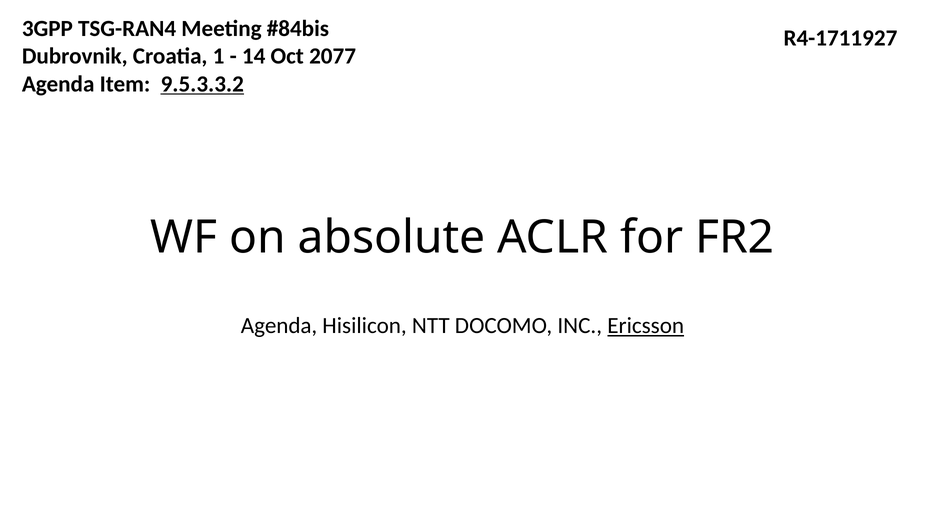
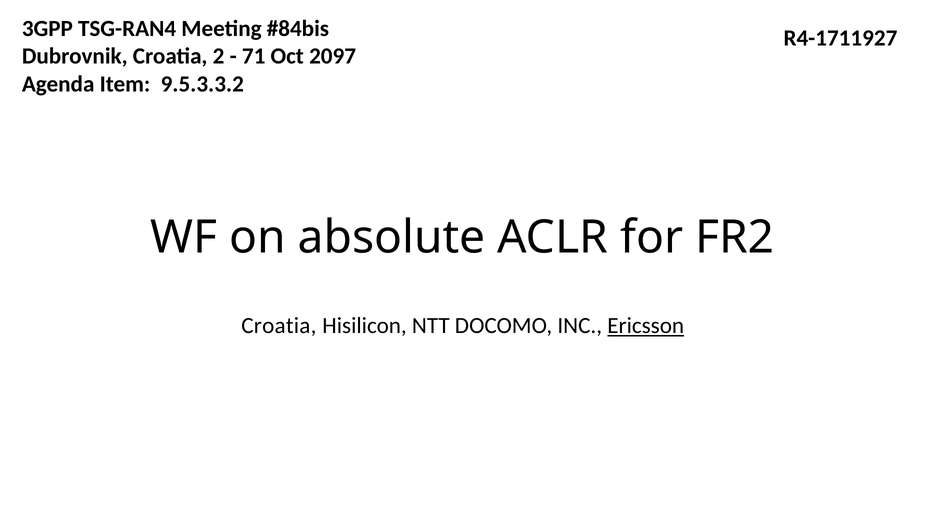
1: 1 -> 2 (219, 56)
14: 14 -> 71 (254, 56)
2077: 2077 -> 2097 (333, 56)
9.5.3.3.2 underline: present -> none (202, 84)
Agenda: Agenda -> Croatia (279, 326)
